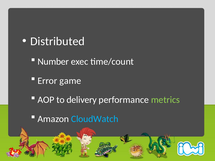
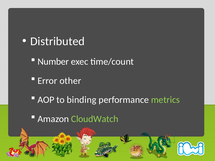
game: game -> other (70, 81)
delivery: delivery -> binding (82, 100)
CloudWatch colour: light blue -> light green (95, 119)
